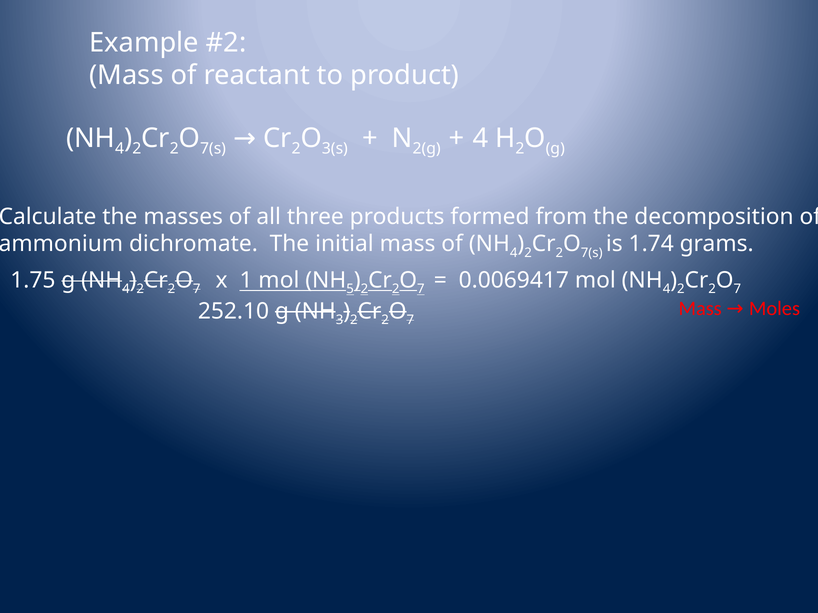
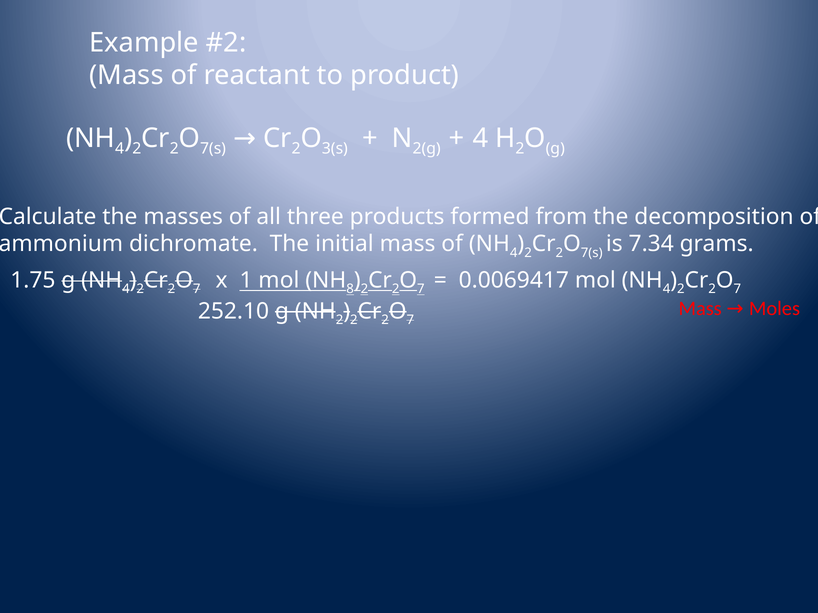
1.74: 1.74 -> 7.34 (651, 244)
5: 5 -> 8 (350, 289)
3: 3 -> 2 (340, 320)
